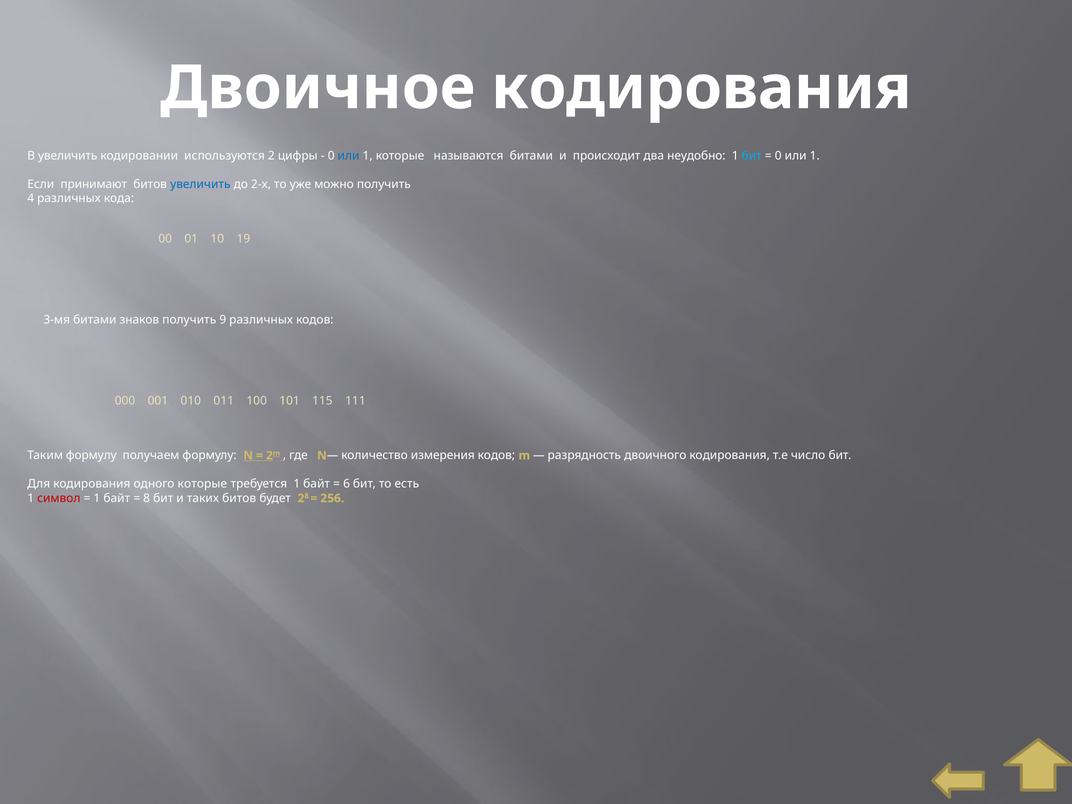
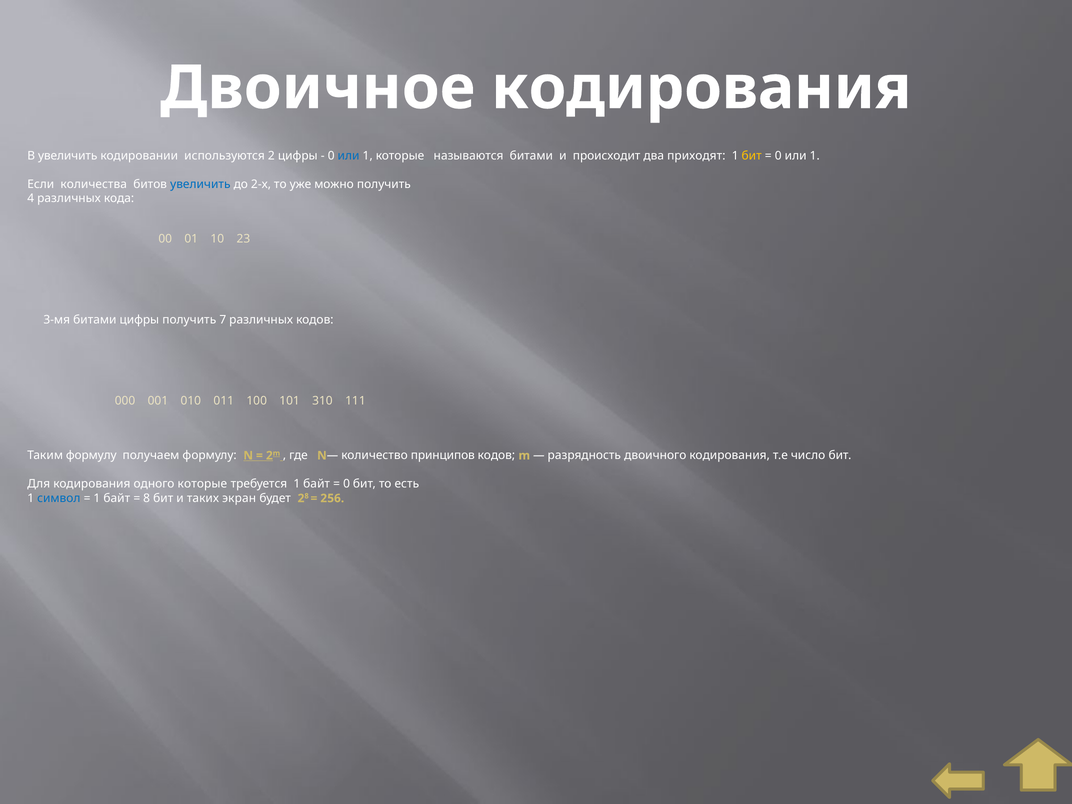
неудобно: неудобно -> приходят (696, 156)
бит colour: light blue -> yellow (752, 156)
принимают: принимают -> количества (94, 184)
19: 19 -> 23 (243, 239)
битами знаков: знаков -> цифры (139, 320)
9: 9 -> 7 (223, 320)
115: 115 -> 310 (322, 401)
измерения: измерения -> принципов (443, 456)
6: 6 -> 0 (347, 484)
символ colour: red -> blue (59, 498)
таких битов: битов -> экран (239, 498)
